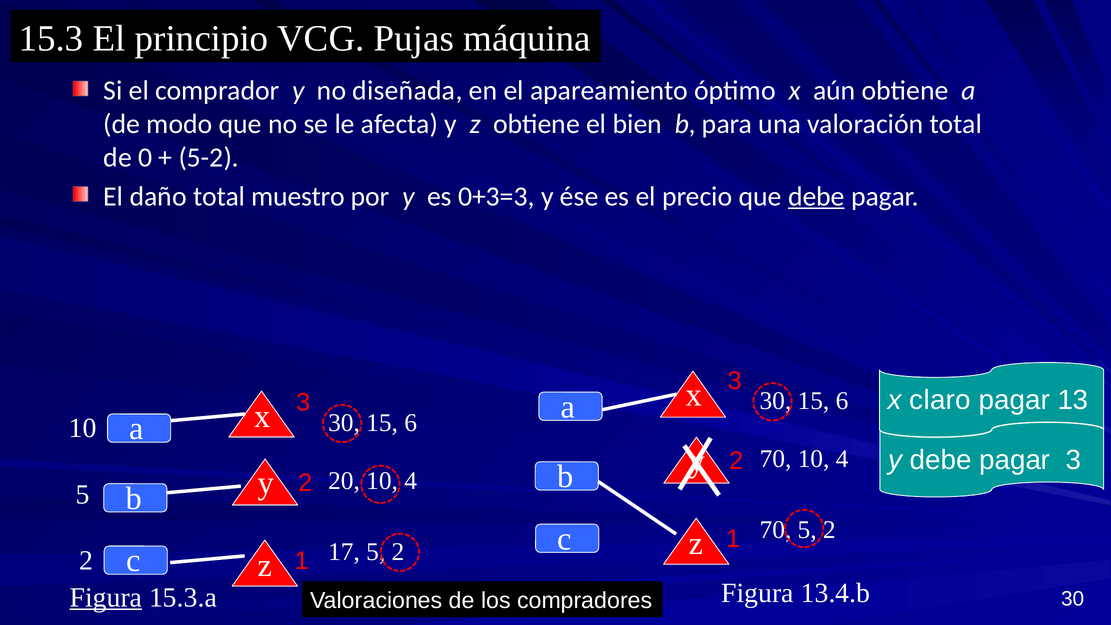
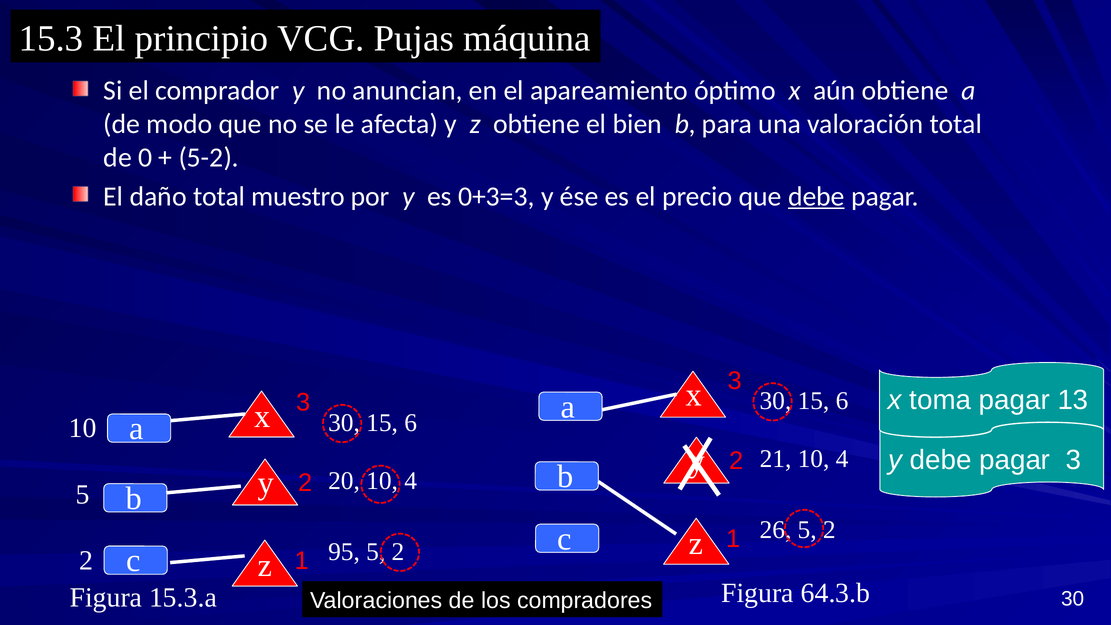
diseñada: diseñada -> anuncian (408, 91)
claro: claro -> toma (940, 400)
70: 70 -> 21 (776, 459)
70: 70 -> 26 (775, 530)
17: 17 -> 95 (344, 552)
13.4.b: 13.4.b -> 64.3.b (835, 593)
Figura underline: present -> none (106, 597)
